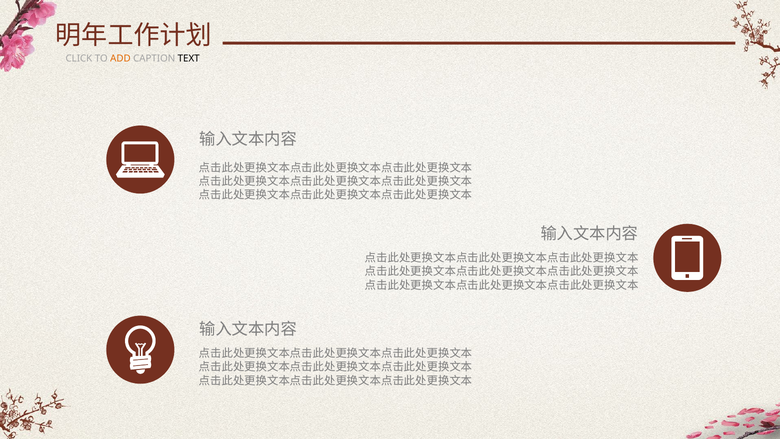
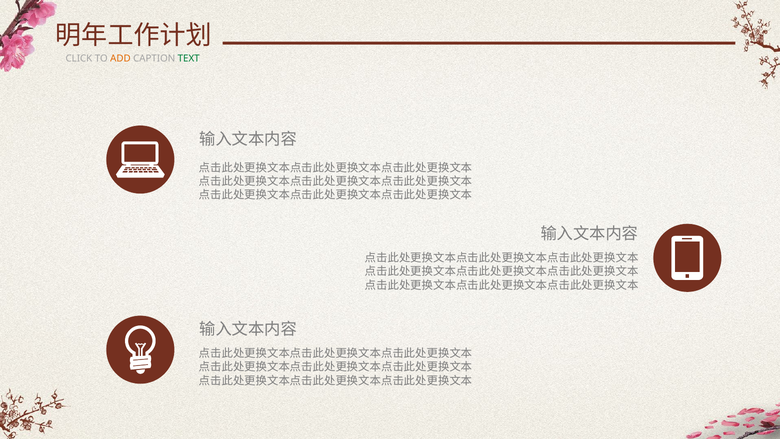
TEXT colour: black -> green (189, 58)
